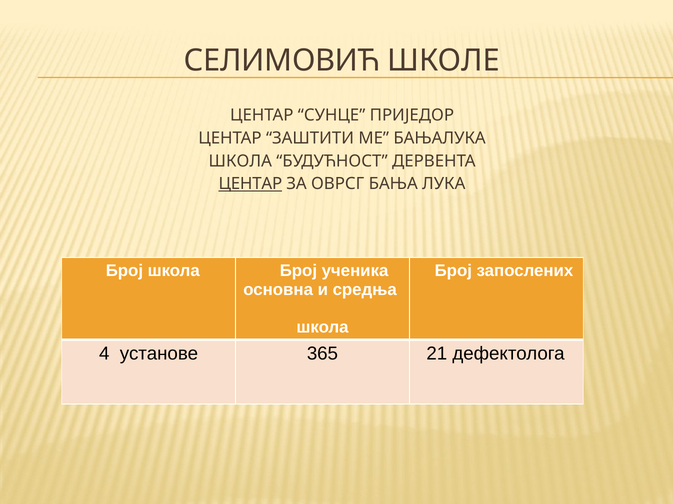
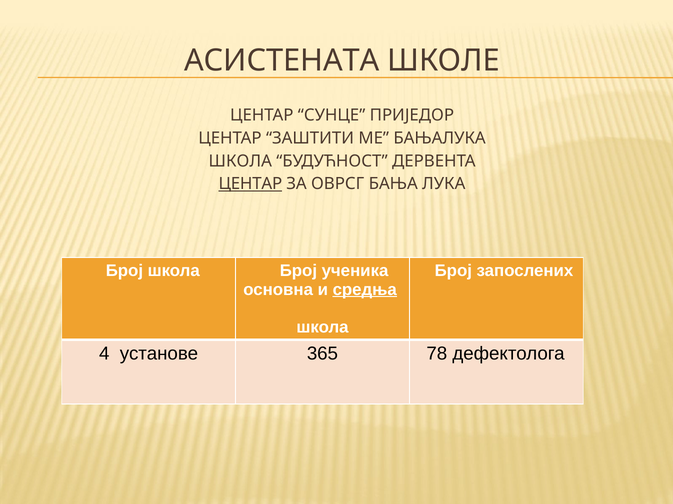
СЕЛИМОВИЋ: СЕЛИМОВИЋ -> АСИСТЕНАТА (282, 61)
средња underline: none -> present (365, 290)
21: 21 -> 78 (437, 354)
